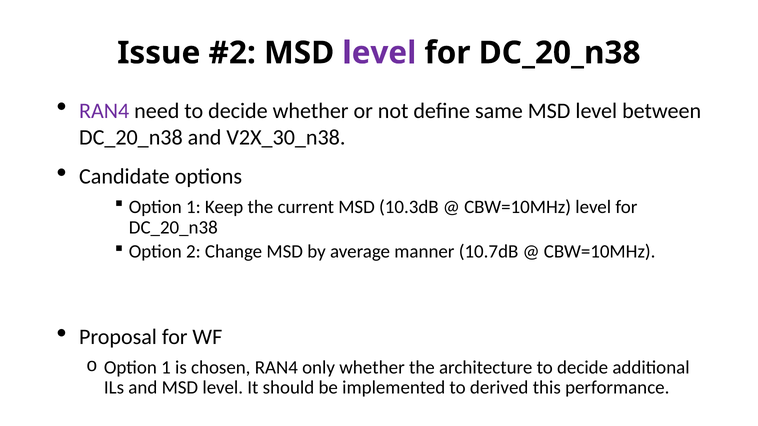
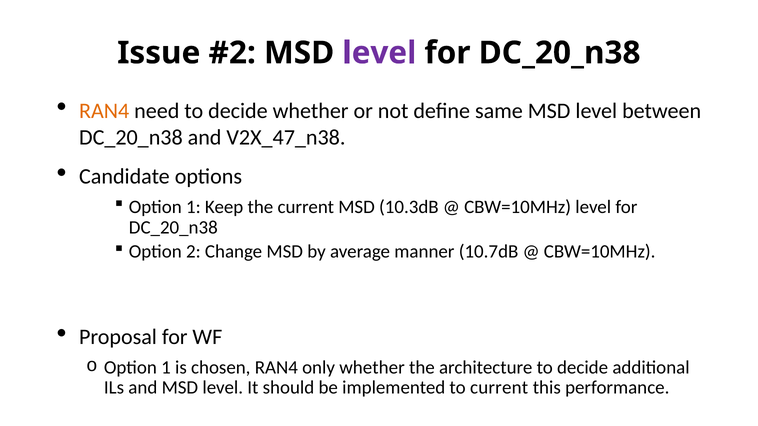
RAN4 colour: purple -> orange (104, 111)
V2X_30_n38: V2X_30_n38 -> V2X_47_n38 (286, 137)
to derived: derived -> current (499, 388)
